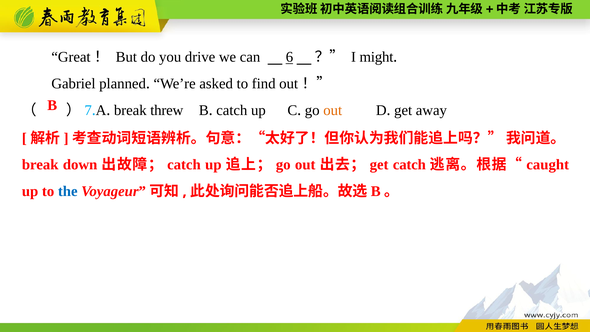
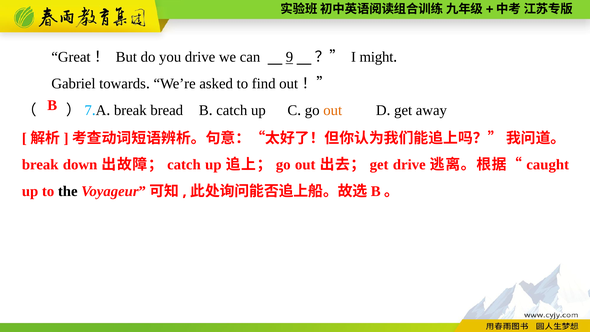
6: 6 -> 9 (289, 57)
planned: planned -> towards (123, 84)
threw: threw -> bread (167, 110)
get catch: catch -> drive (409, 165)
the colour: blue -> black (68, 191)
